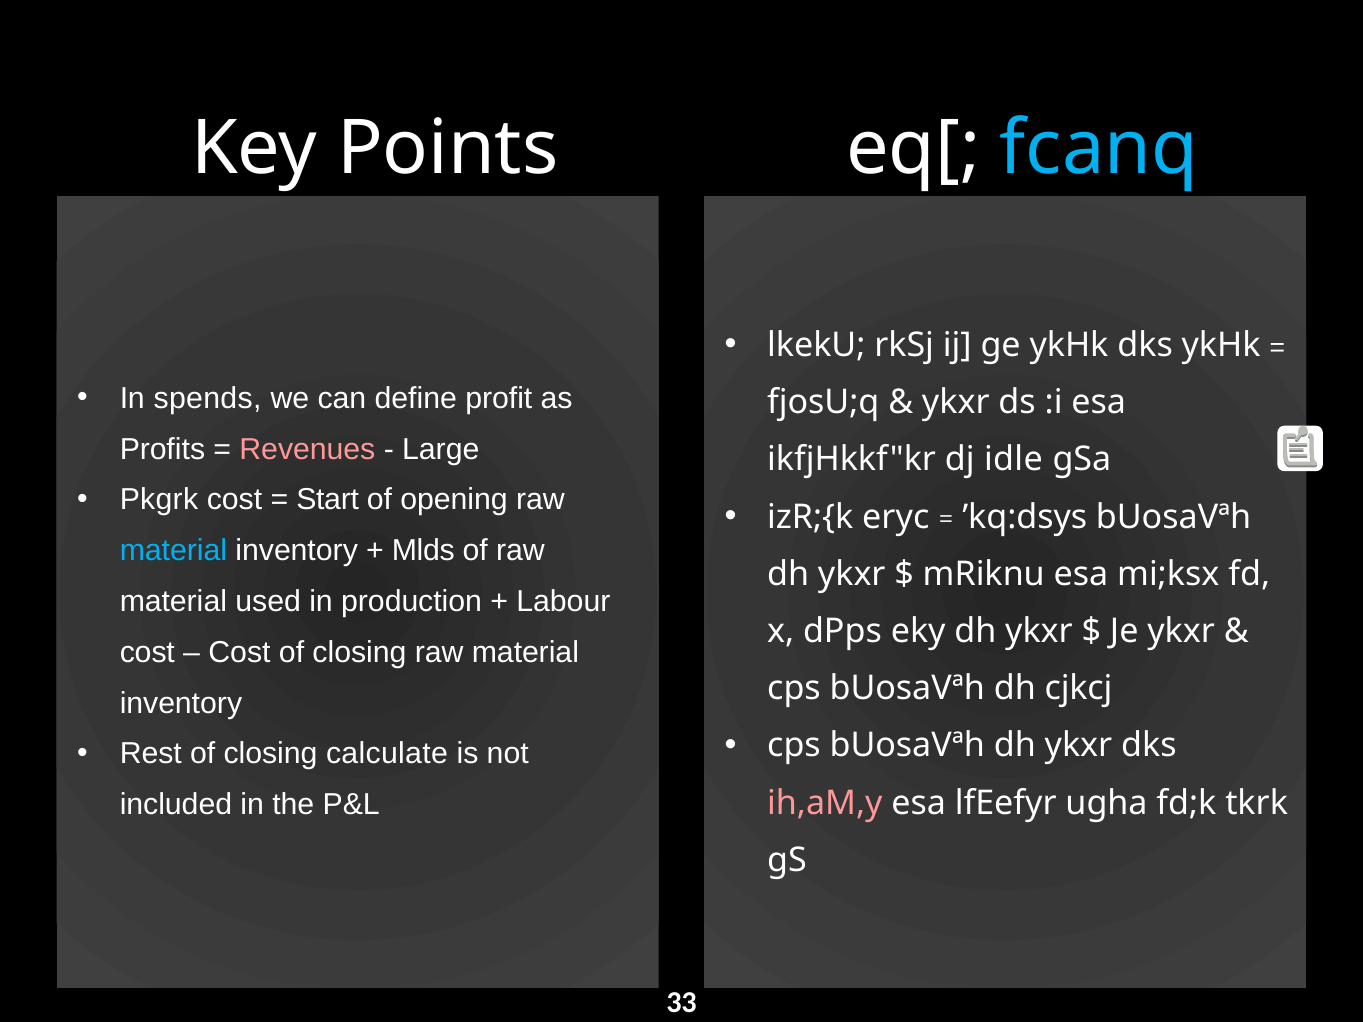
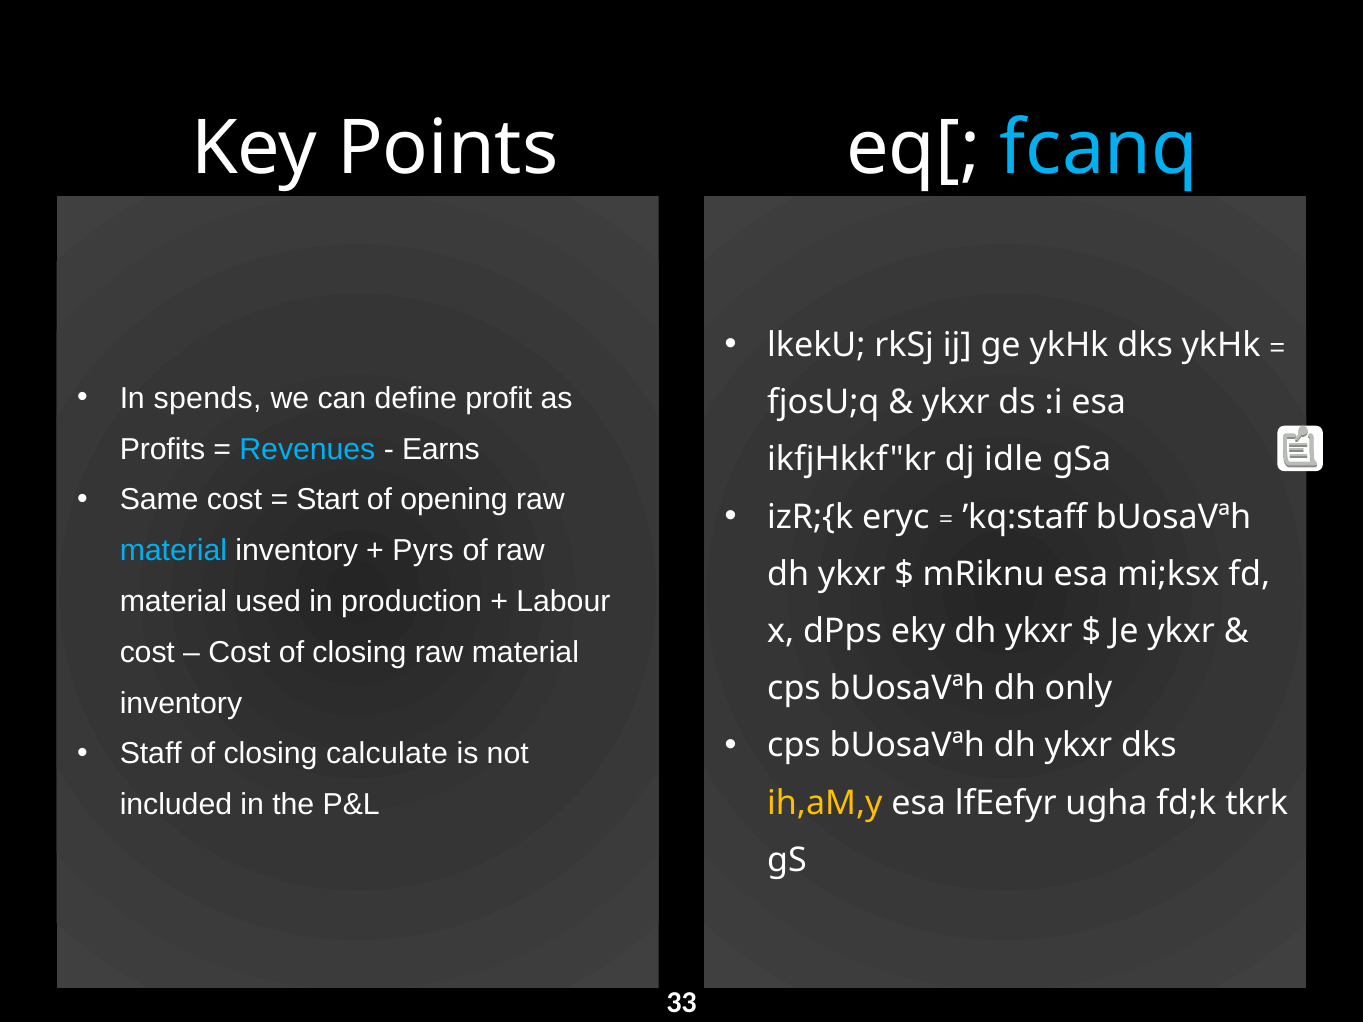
Revenues colour: pink -> light blue (307, 449)
Large: Large -> Earns (441, 449)
Pkgrk: Pkgrk -> Same (159, 500)
’kq:dsys: ’kq:dsys -> ’kq:staff (1025, 517)
Mlds: Mlds -> Pyrs (423, 551)
cjkcj: cjkcj -> only (1078, 689)
Rest: Rest -> Staff (151, 754)
ih,aM,y colour: pink -> yellow (825, 803)
